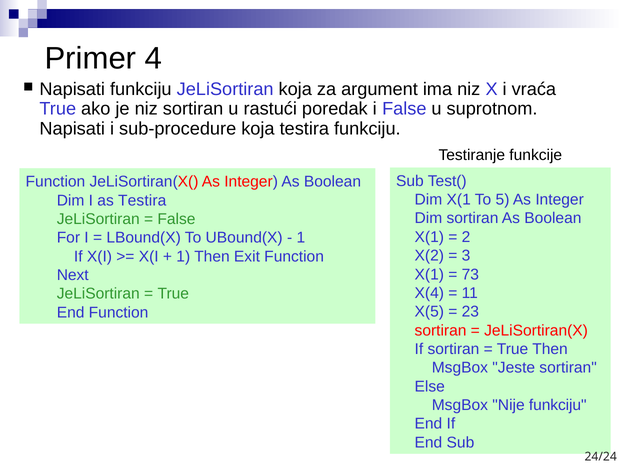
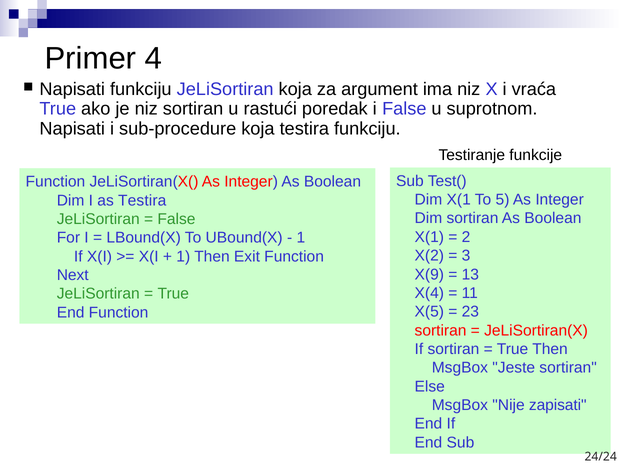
X(1: X(1 -> X(9 (429, 275)
73: 73 -> 13 (470, 275)
Nije funkciju: funkciju -> zapisati (558, 405)
